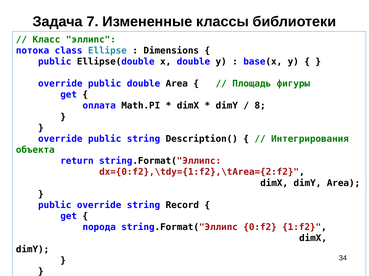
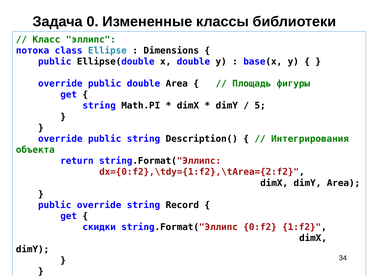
7: 7 -> 0 (93, 22)
оплата: оплата -> string (99, 106)
8: 8 -> 5 (260, 106)
порода: порода -> скидки (99, 228)
